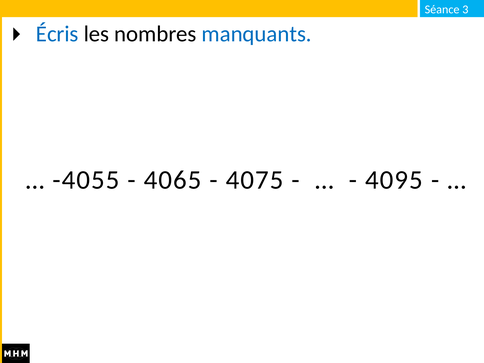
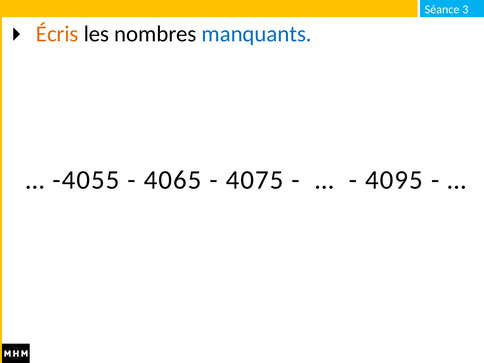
Écris colour: blue -> orange (57, 34)
